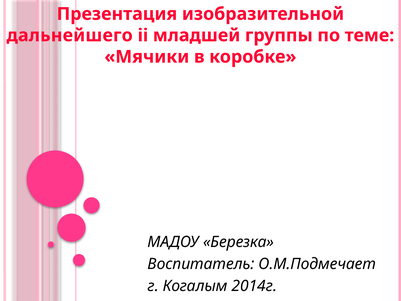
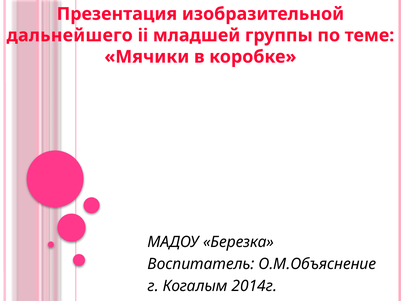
О.М.Подмечает: О.М.Подмечает -> О.М.Объяснение (317, 264)
